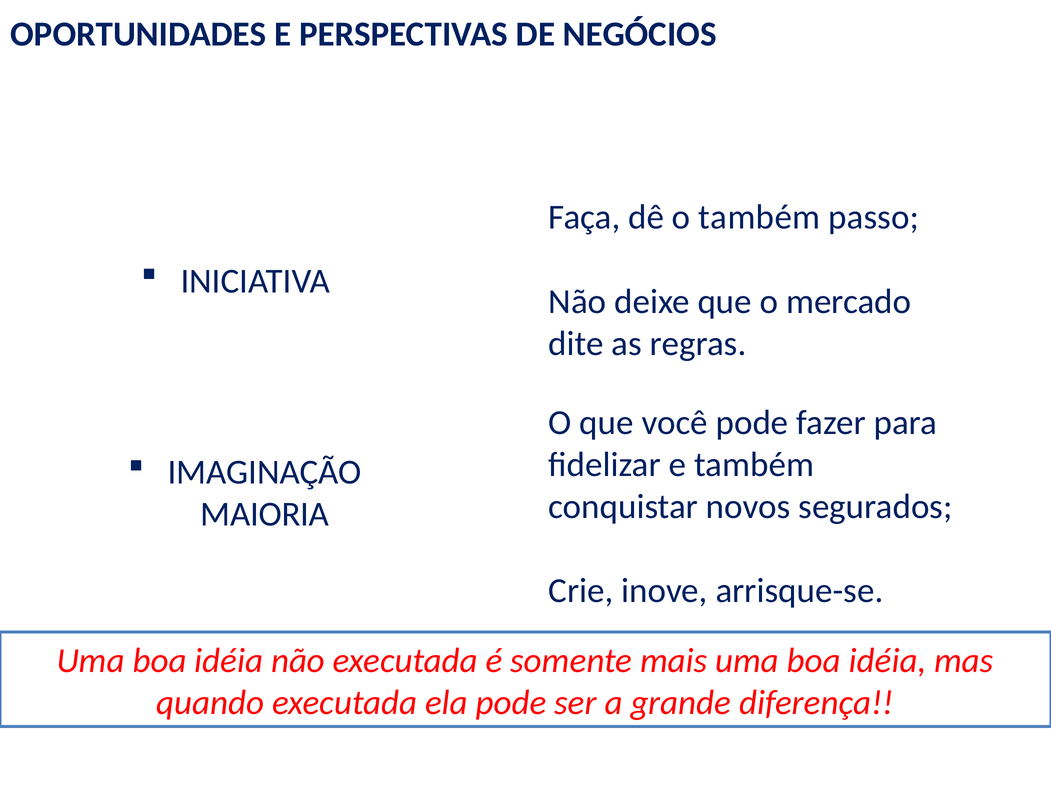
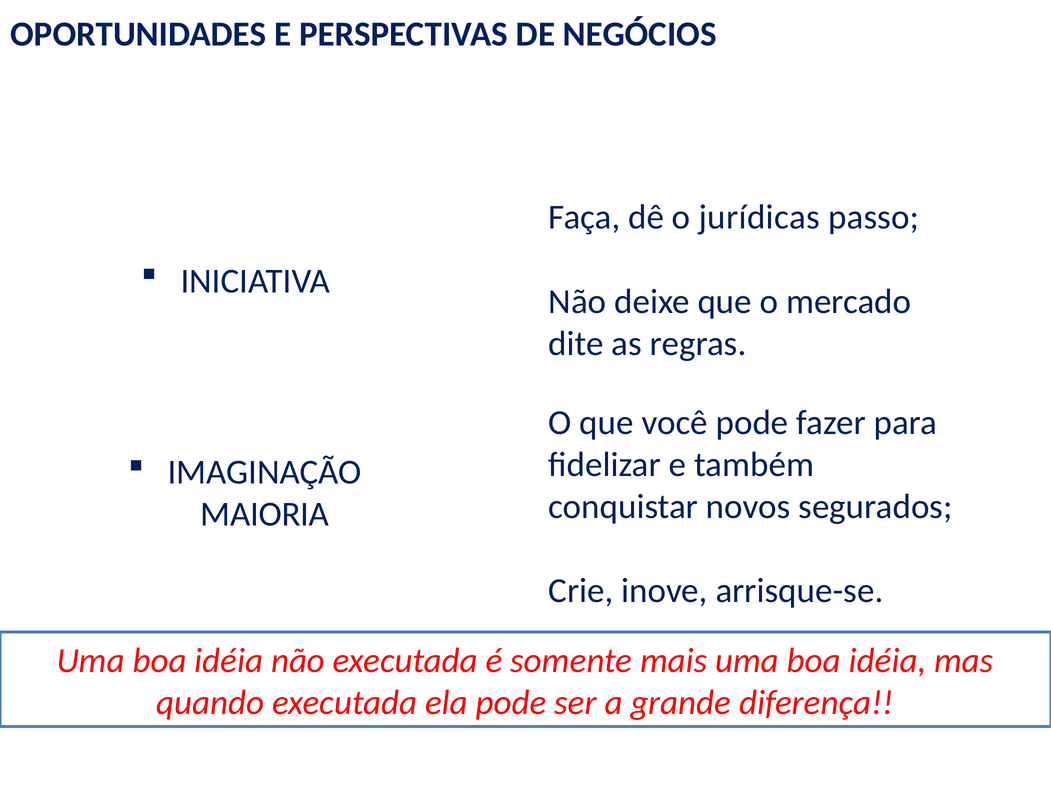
o também: também -> jurídicas (759, 217)
